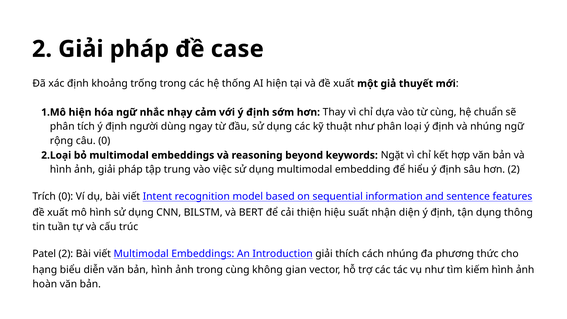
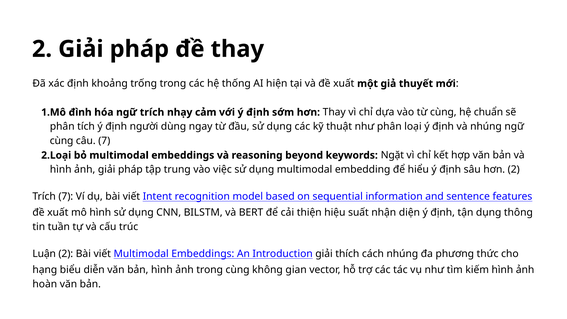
đề case: case -> thay (237, 49)
hiện: hiện -> đình (80, 112)
ngữ nhắc: nhắc -> trích (152, 112)
rộng: rộng -> cùng (62, 141)
câu 0: 0 -> 7 (104, 141)
Trích 0: 0 -> 7 (66, 197)
Patel: Patel -> Luận (44, 254)
